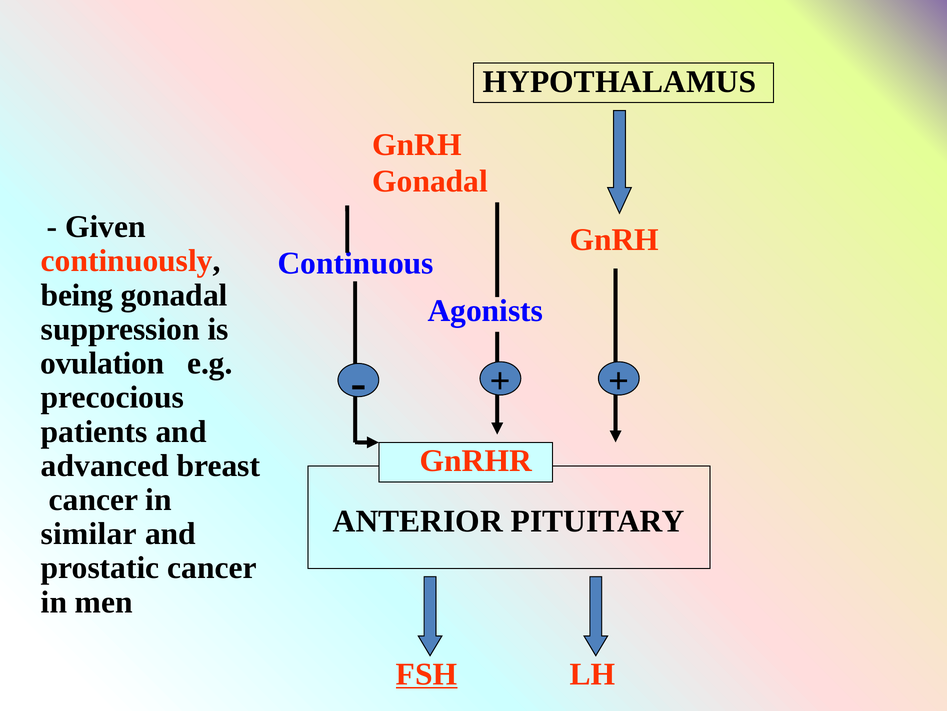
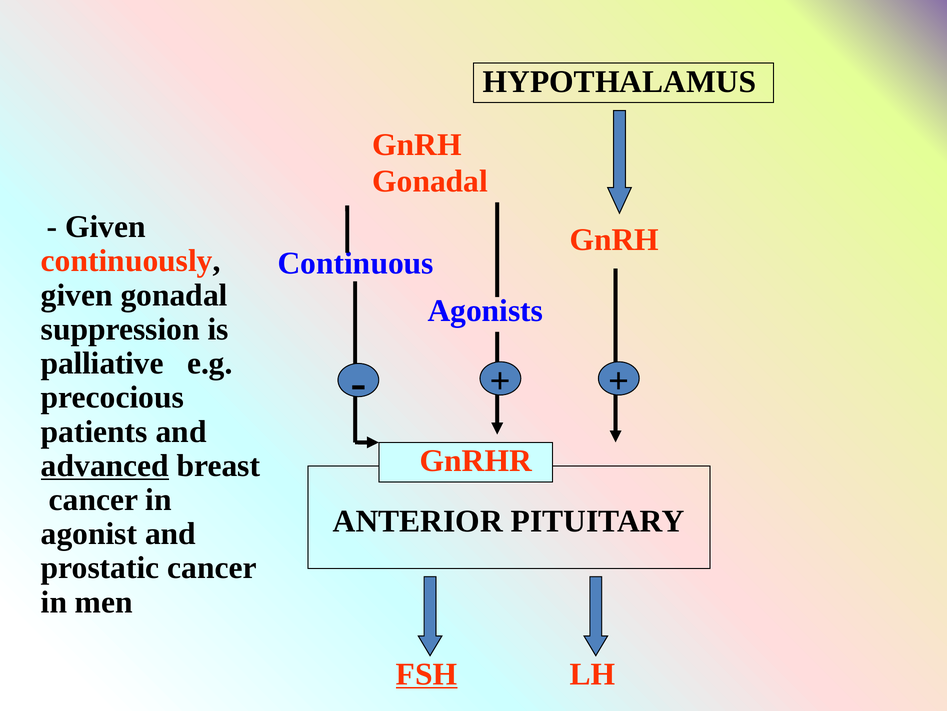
being: being -> given (77, 295)
ovulation: ovulation -> palliative (102, 363)
advanced underline: none -> present (105, 465)
similar: similar -> agonist (89, 533)
